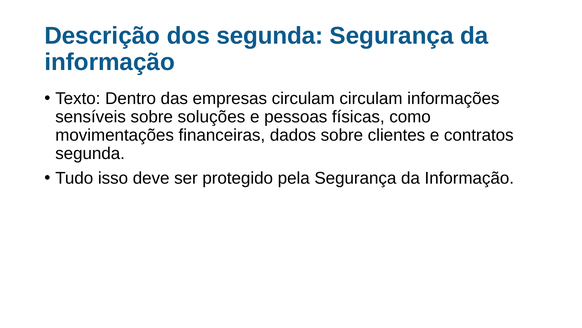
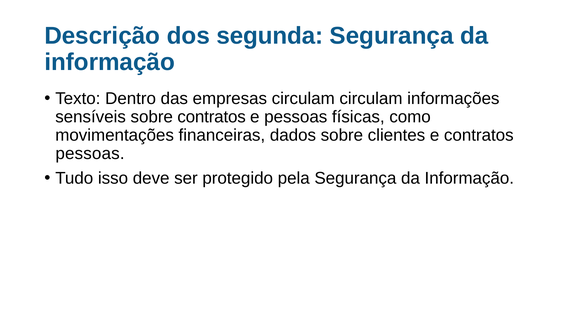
sobre soluções: soluções -> contratos (212, 117)
segunda: segunda -> pessoas (90, 153)
